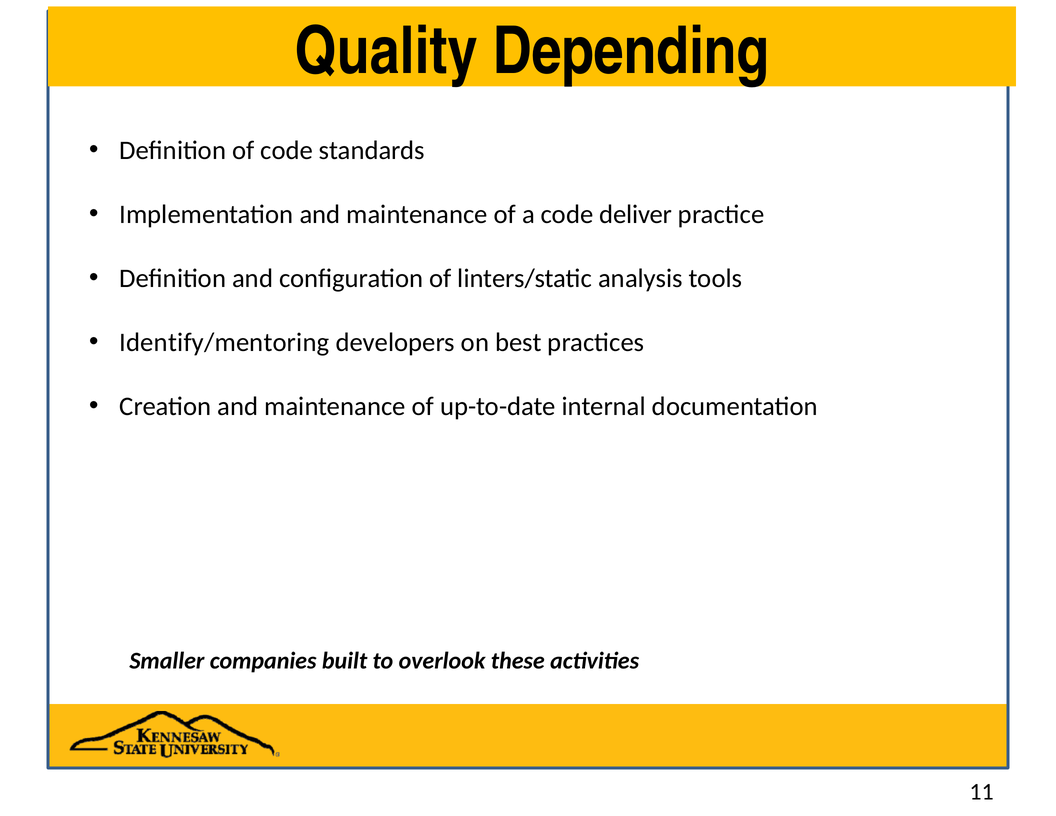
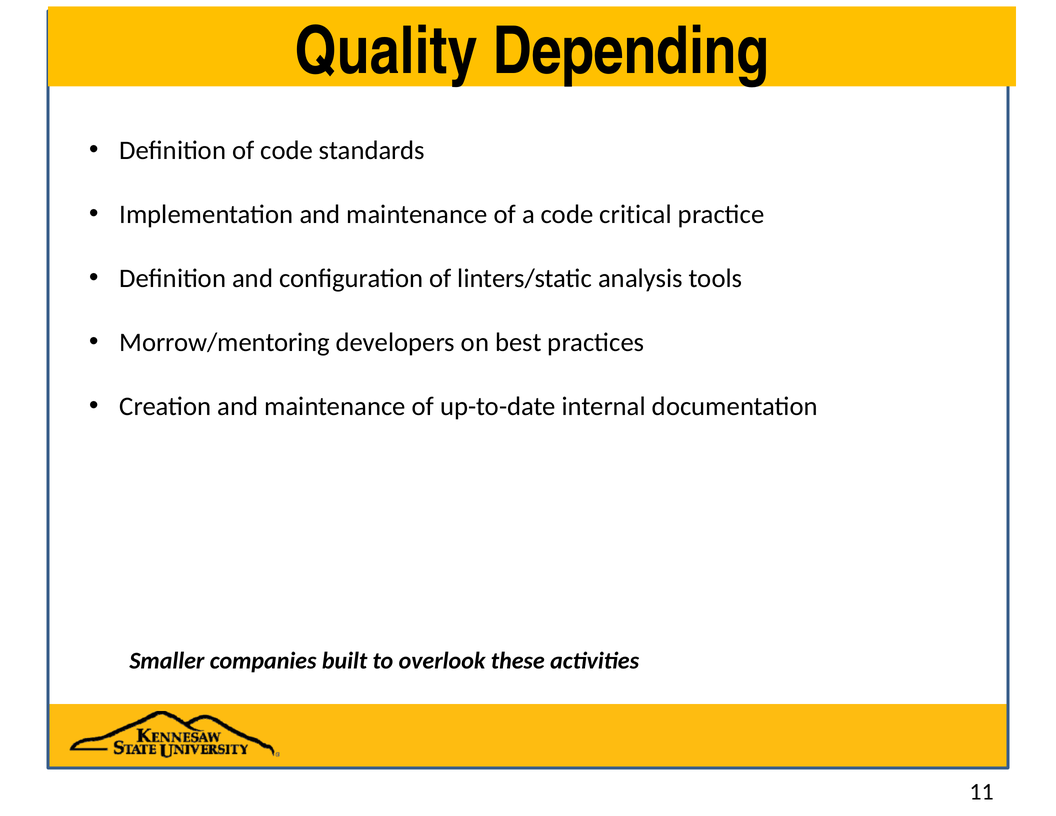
deliver: deliver -> critical (636, 215)
Identify/mentoring: Identify/mentoring -> Morrow/mentoring (225, 343)
